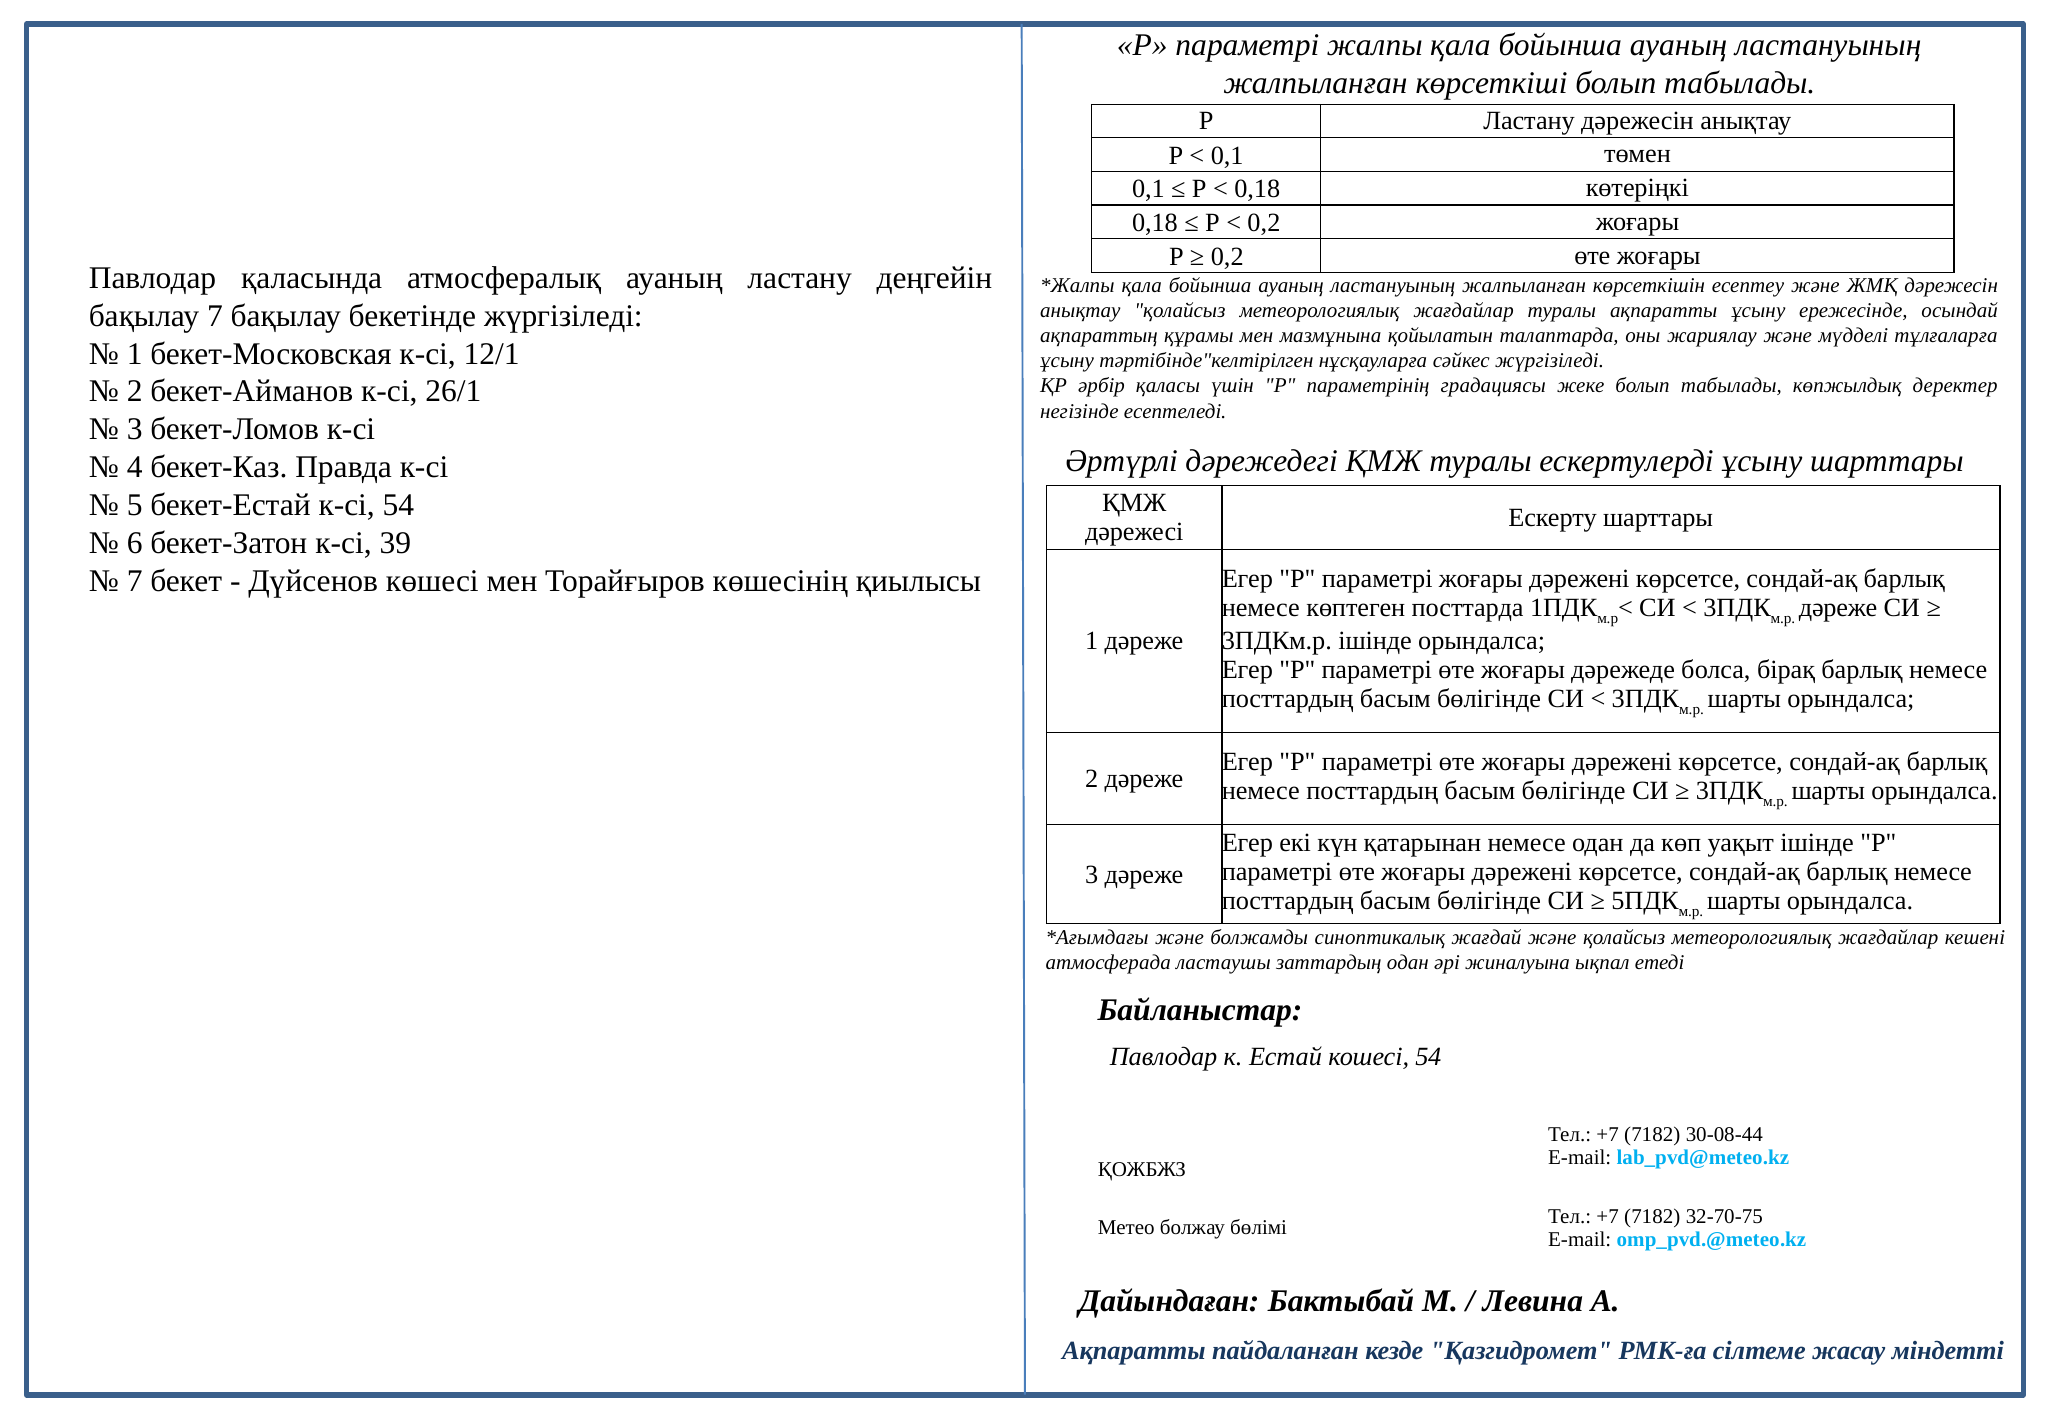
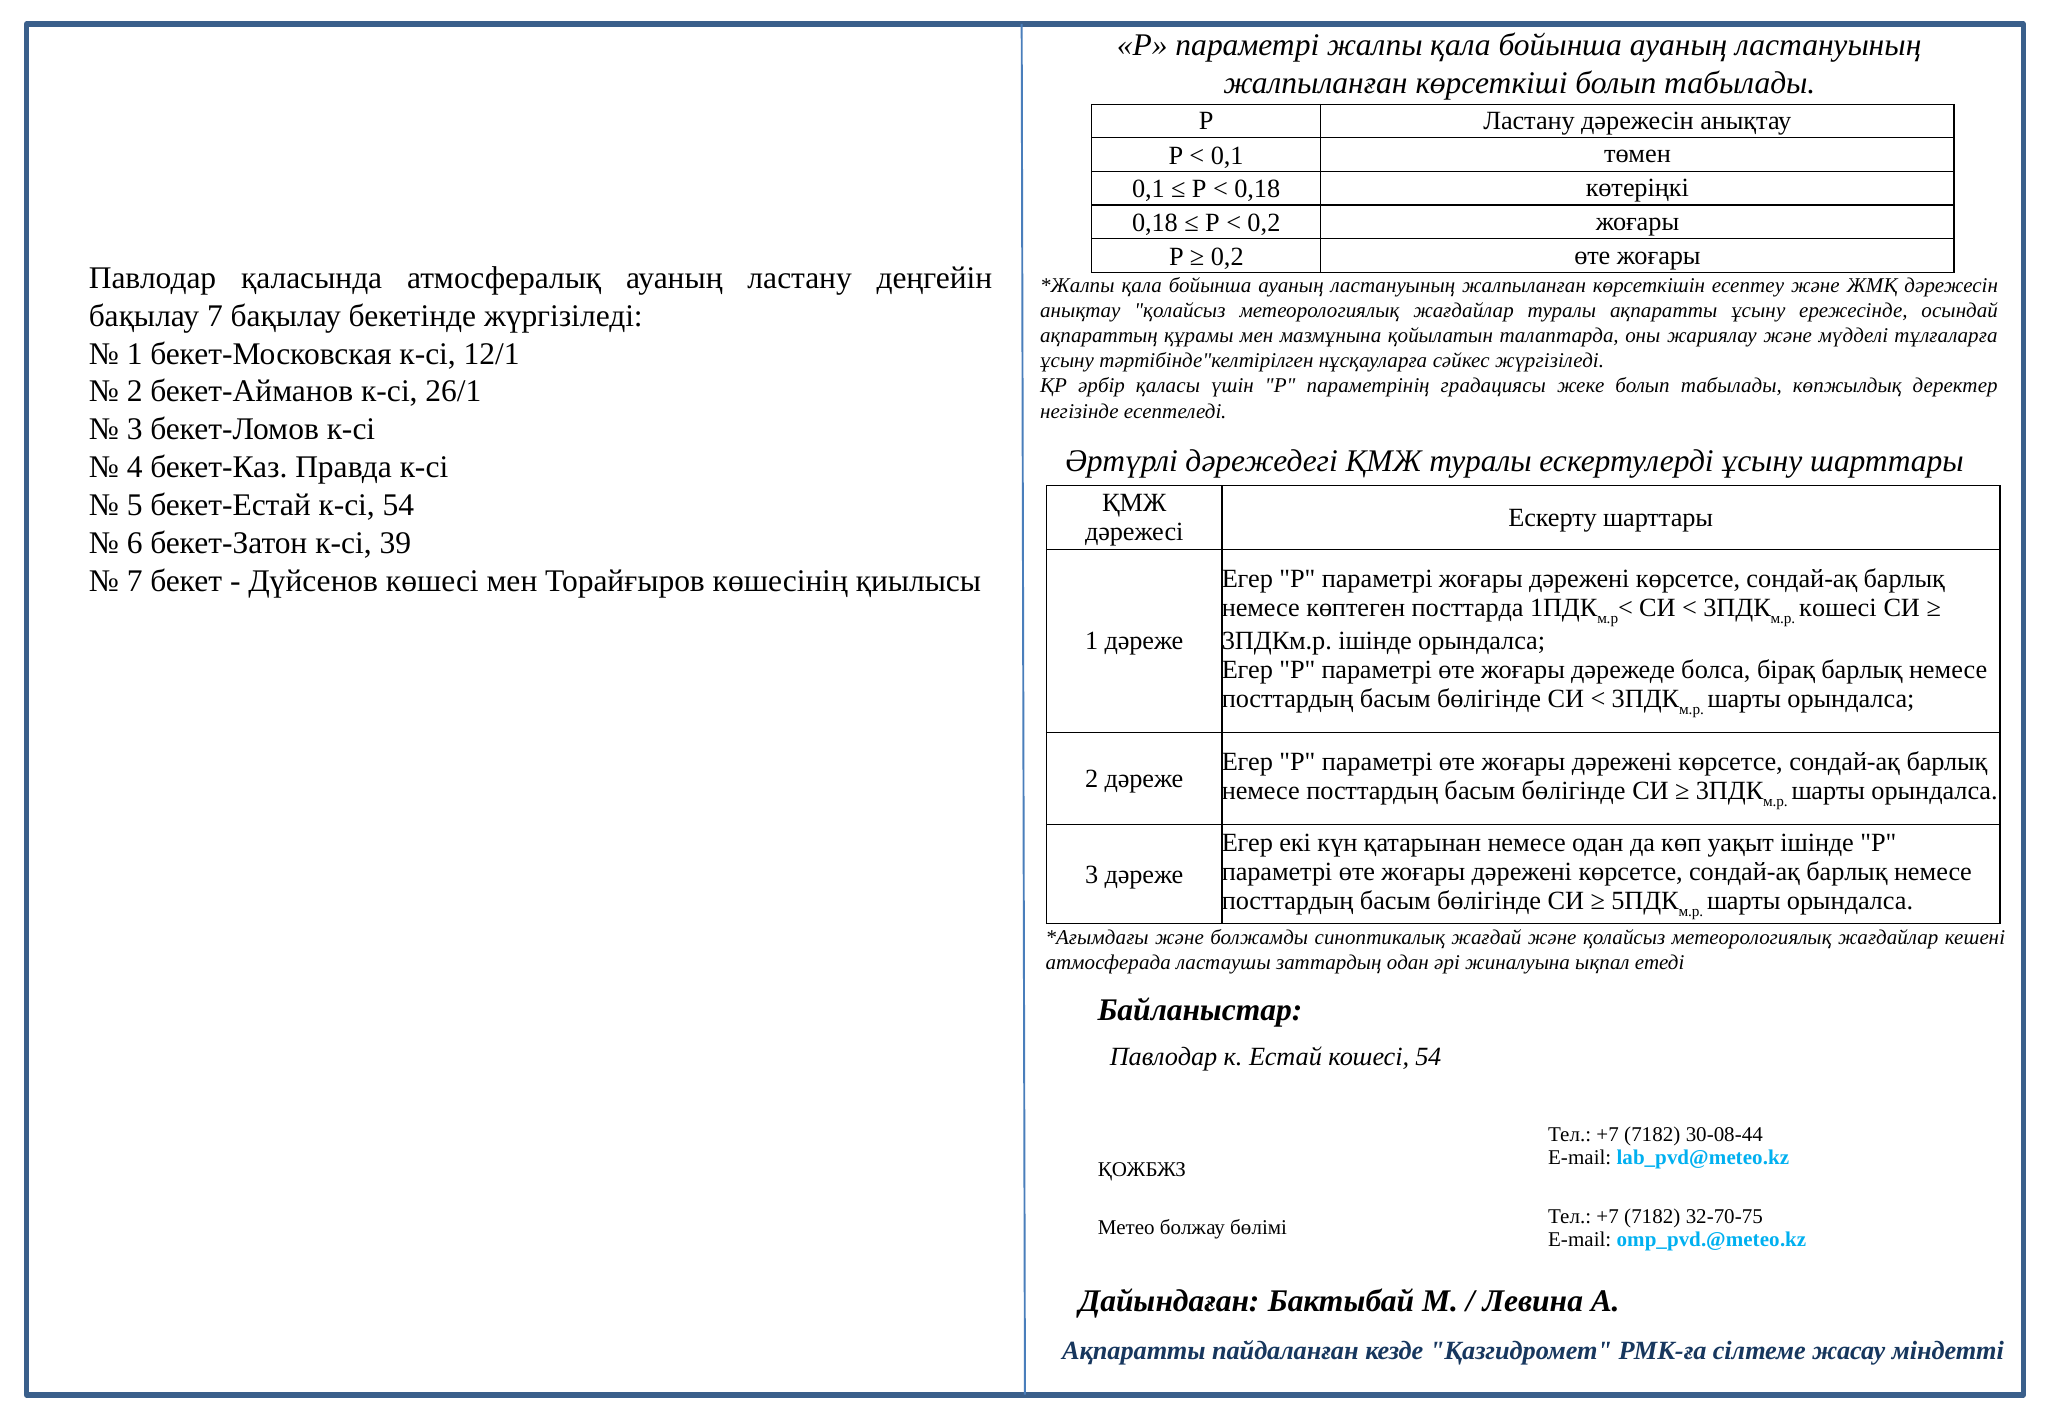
дәреже: дәреже -> кошесi (1838, 608)
